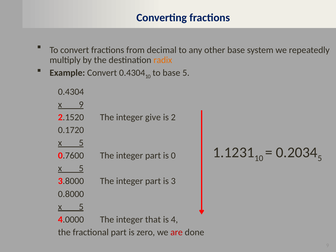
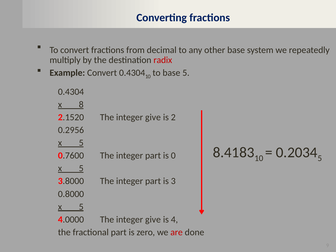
radix colour: orange -> red (163, 60)
x 9: 9 -> 8 (81, 105)
0.1720: 0.1720 -> 0.2956 (71, 130)
1.1231: 1.1231 -> 8.4183 (234, 153)
4.0000 The integer that: that -> give (153, 219)
